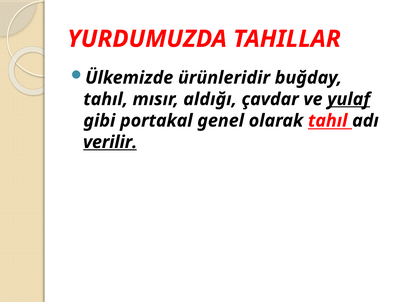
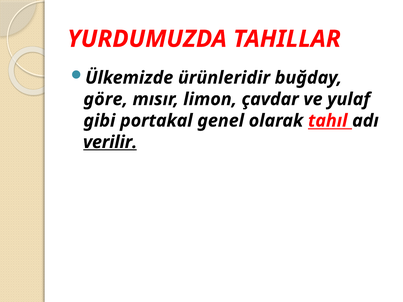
tahıl: tahıl -> göre (106, 99)
aldığı: aldığı -> limon (210, 99)
yulaf underline: present -> none (349, 99)
